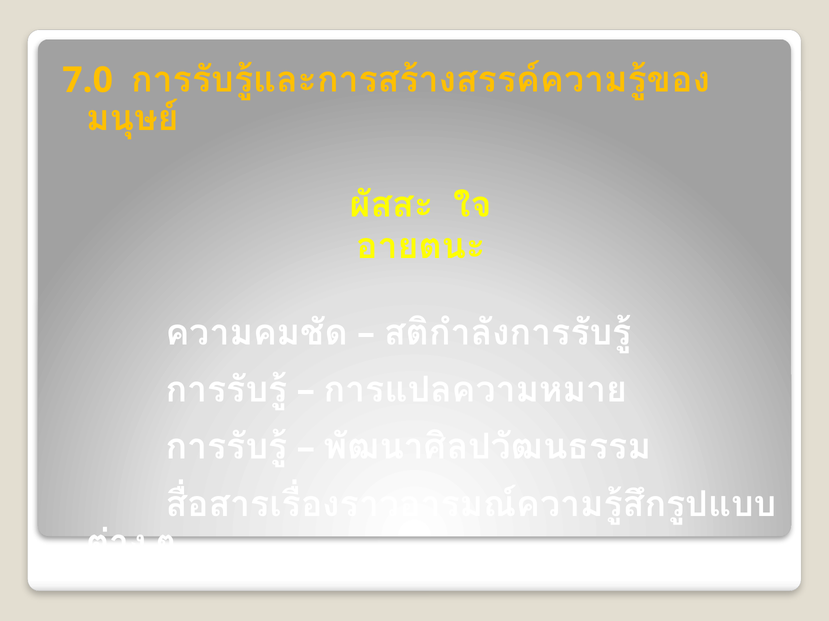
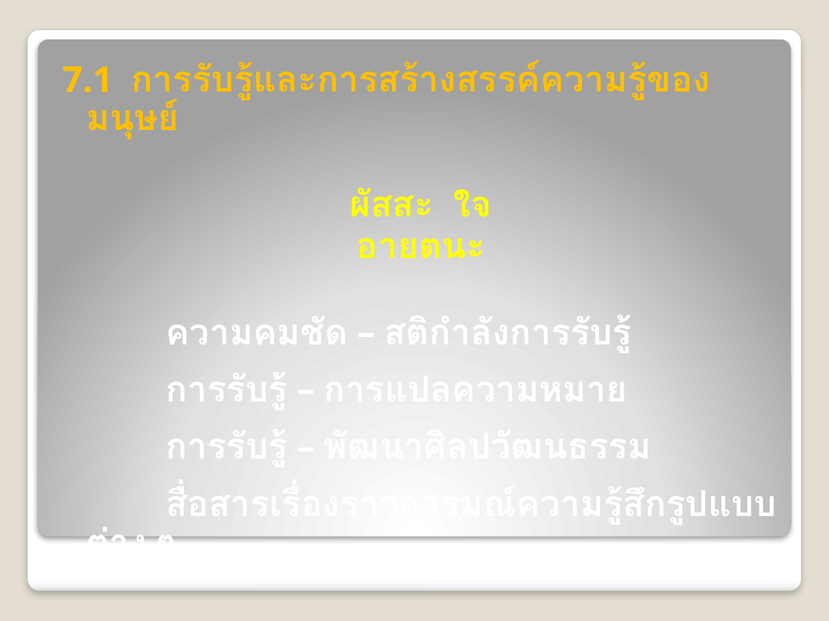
7.0: 7.0 -> 7.1 (88, 80)
